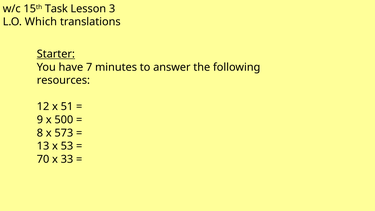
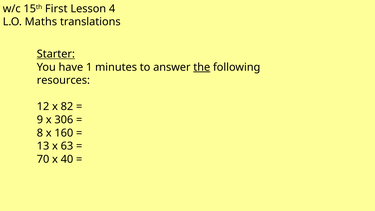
Task: Task -> First (56, 9)
3: 3 -> 4 (112, 9)
Which: Which -> Maths (41, 22)
7: 7 -> 1 (89, 67)
the underline: none -> present (202, 67)
51: 51 -> 82 (67, 107)
500: 500 -> 306 (64, 120)
573: 573 -> 160 (64, 133)
53: 53 -> 63 (67, 146)
33: 33 -> 40 (67, 159)
